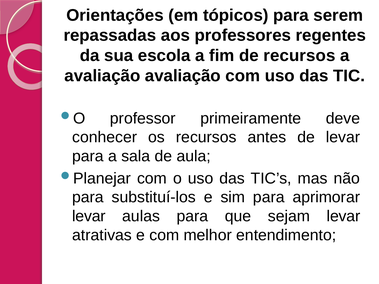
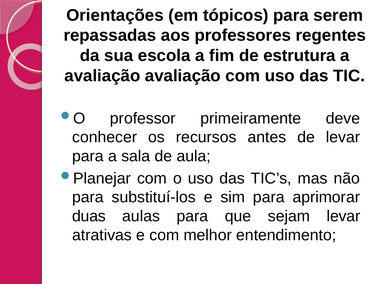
de recursos: recursos -> estrutura (300, 56)
levar: levar -> duas (89, 216)
